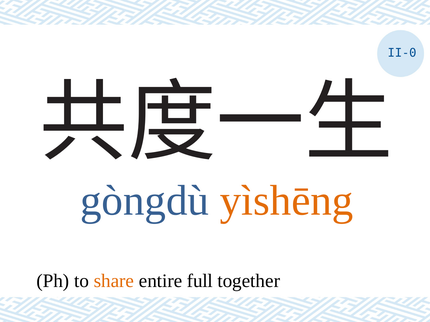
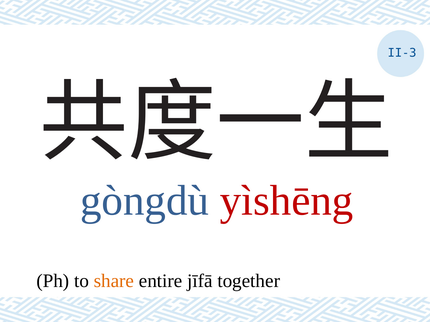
II-0: II-0 -> II-3 (402, 53)
yìshēng colour: orange -> red (287, 201)
full: full -> jīfā (200, 281)
